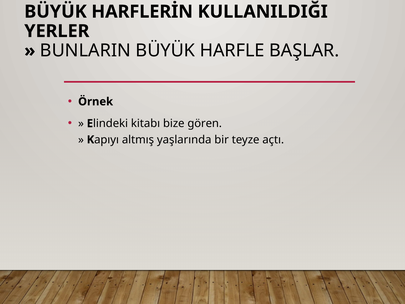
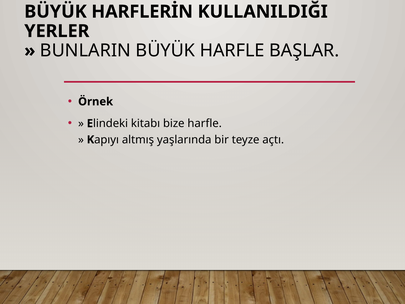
bize gören: gören -> harfle (205, 123)
